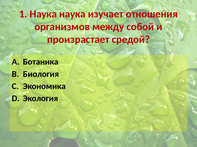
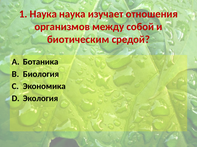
произрастает: произрастает -> биотическим (78, 40)
